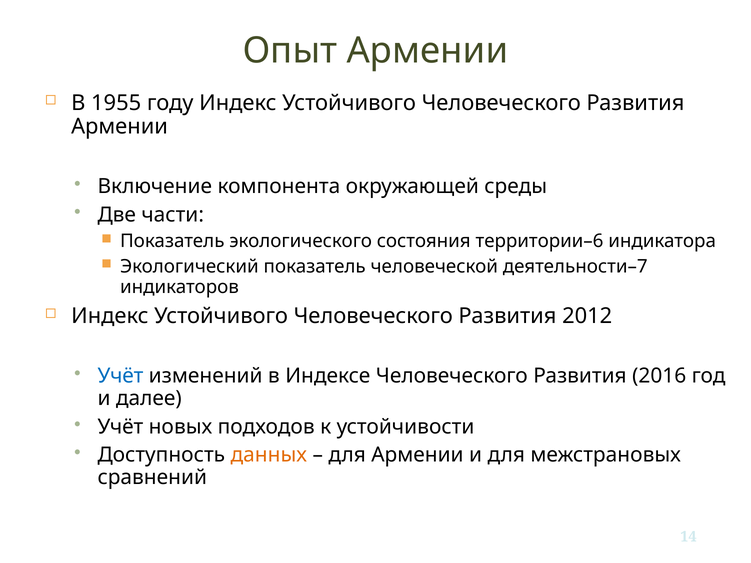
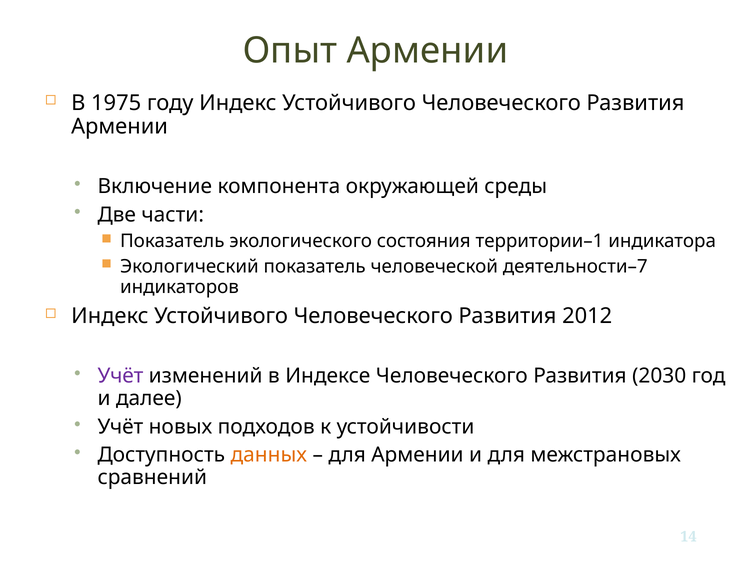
1955: 1955 -> 1975 (116, 103)
территории–6: территории–6 -> территории–1 (540, 241)
Учёт colour: blue -> purple (120, 376)
2016: 2016 -> 2030 (659, 376)
